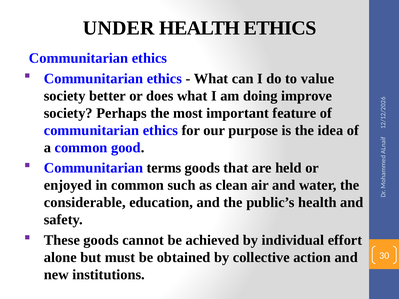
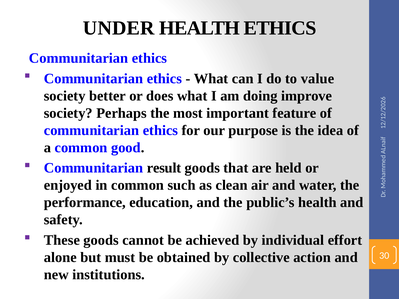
terms: terms -> result (164, 168)
considerable: considerable -> performance (85, 203)
